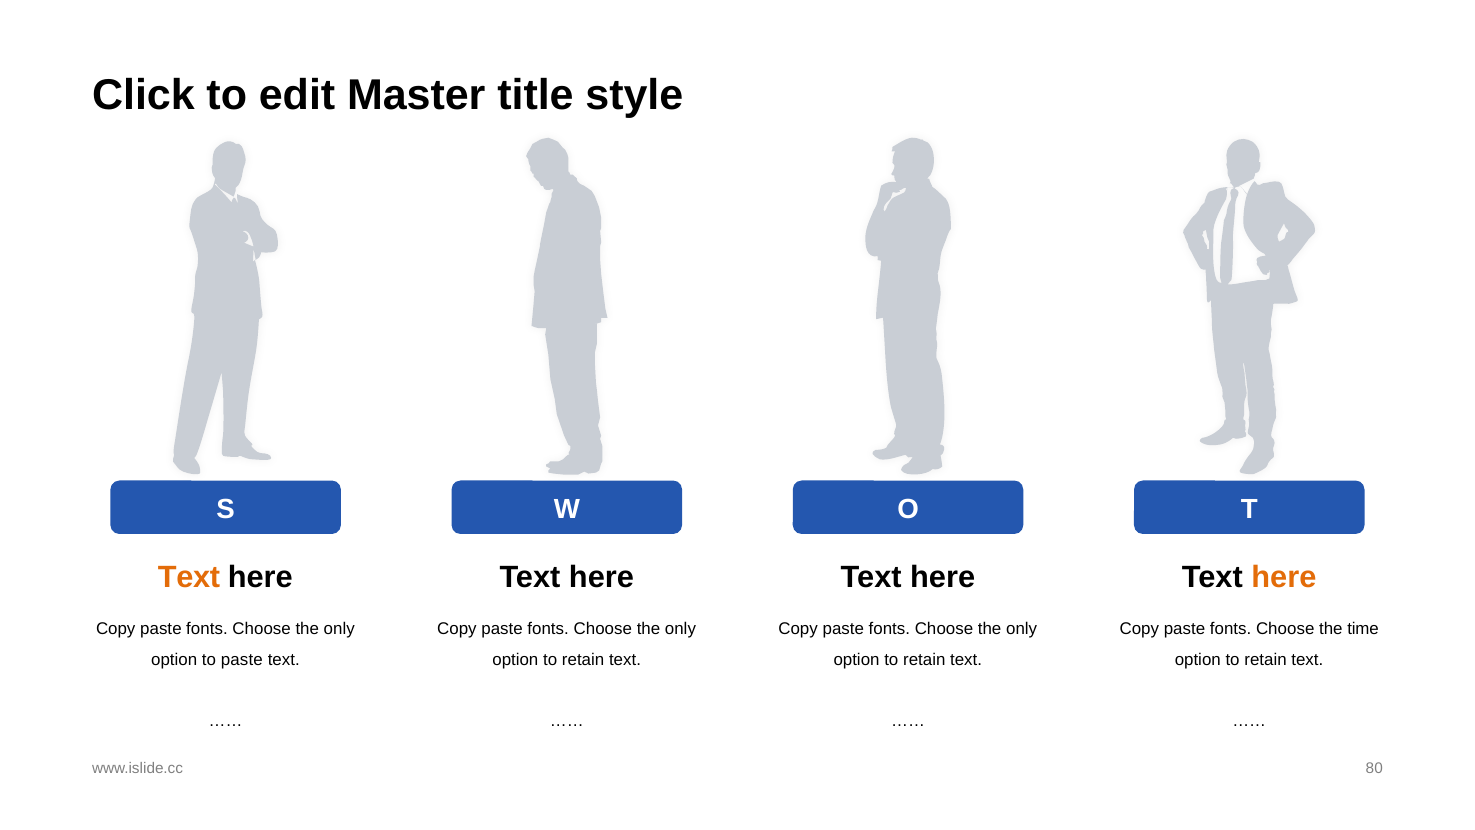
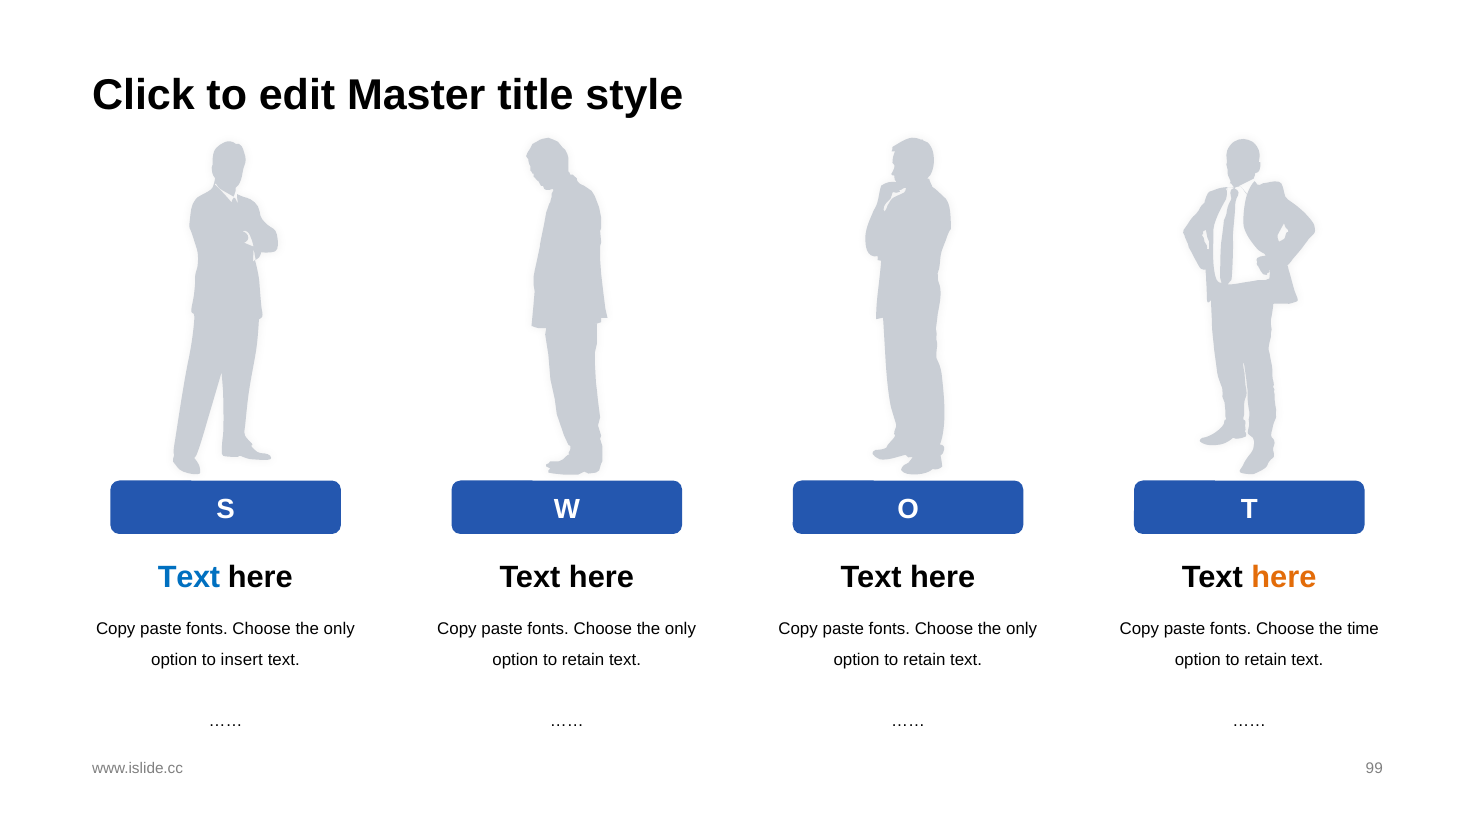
Text colour: orange -> blue (189, 577)
to paste: paste -> insert (242, 659)
80: 80 -> 99 (1374, 768)
